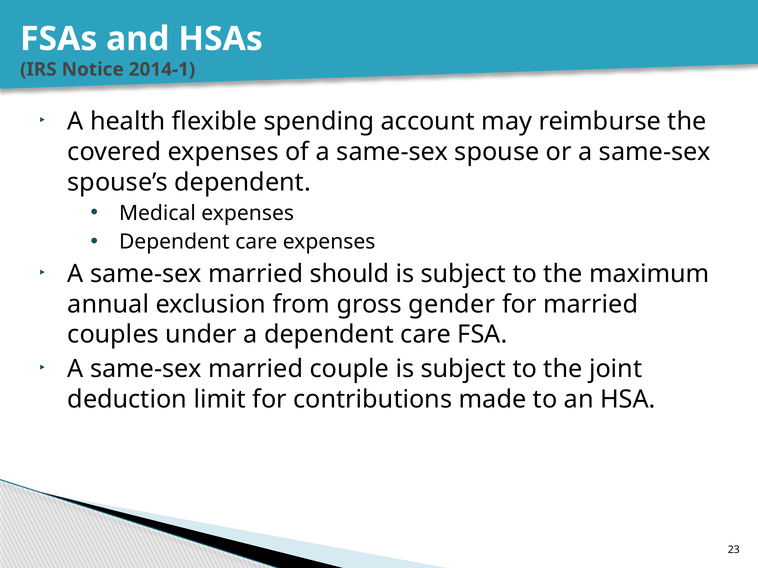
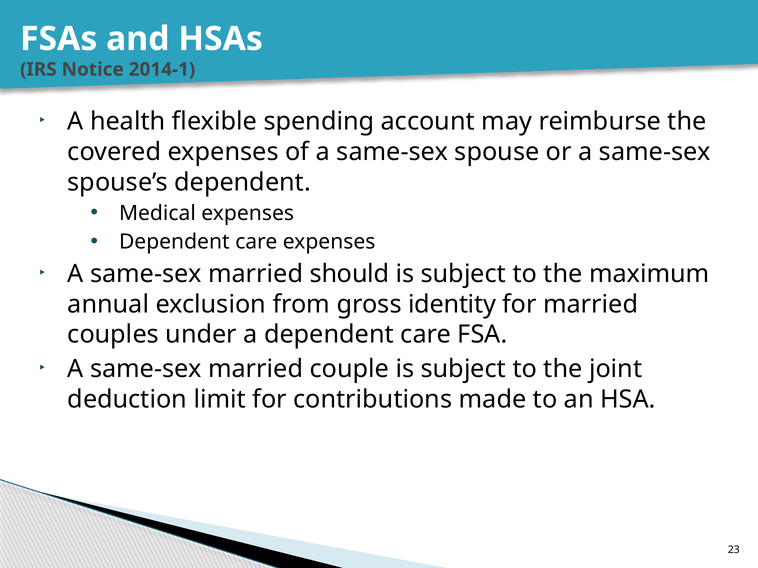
gender: gender -> identity (452, 305)
